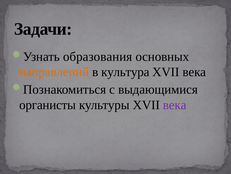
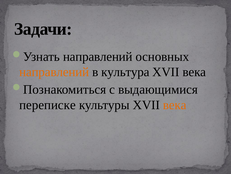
образования: образования -> направлений (98, 56)
органисты: органисты -> переписке (47, 104)
века colour: purple -> orange (175, 104)
